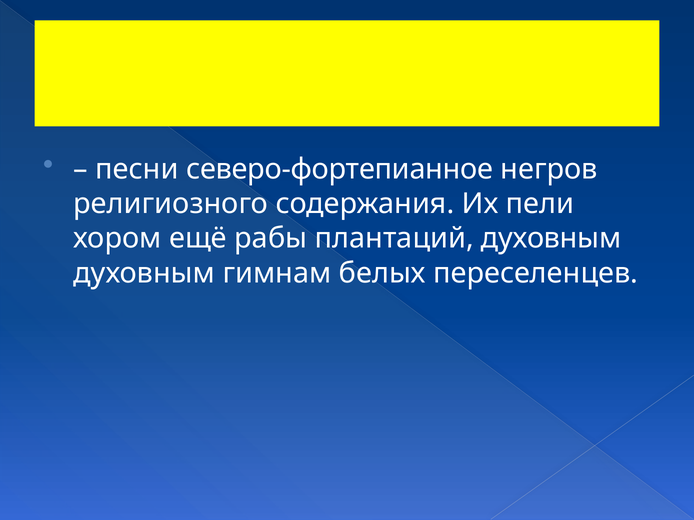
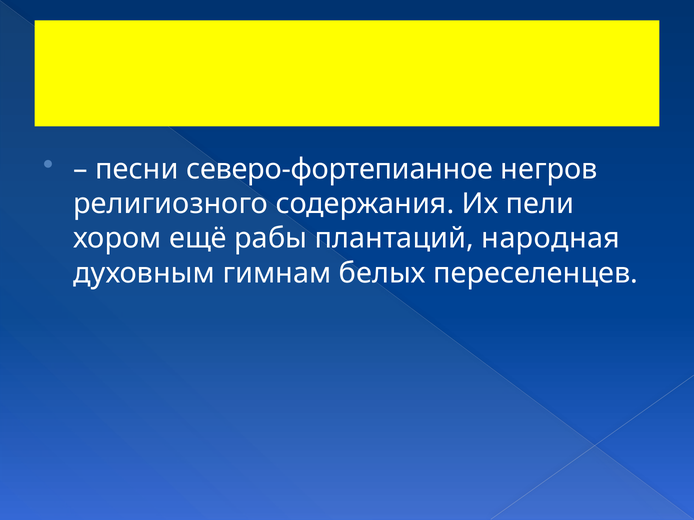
плантаций духовным: духовным -> народная (551, 239)
